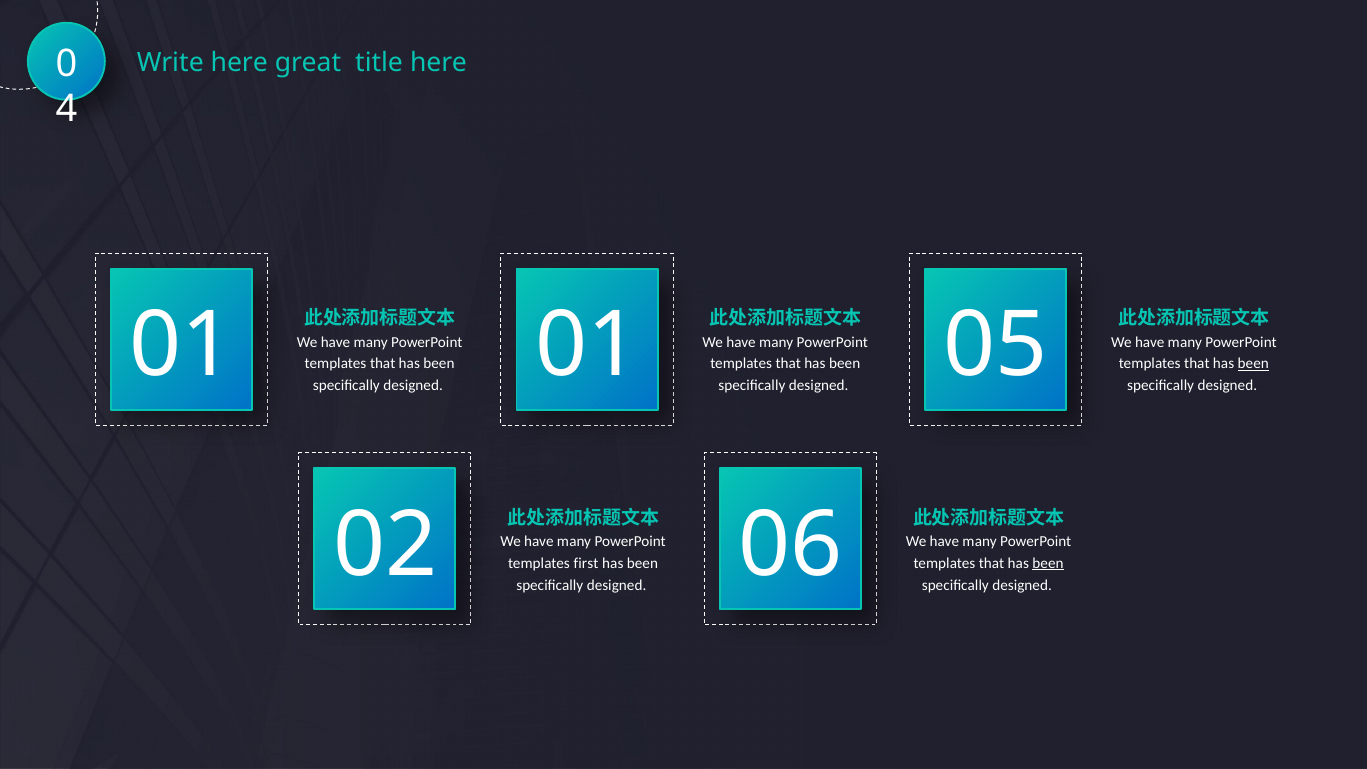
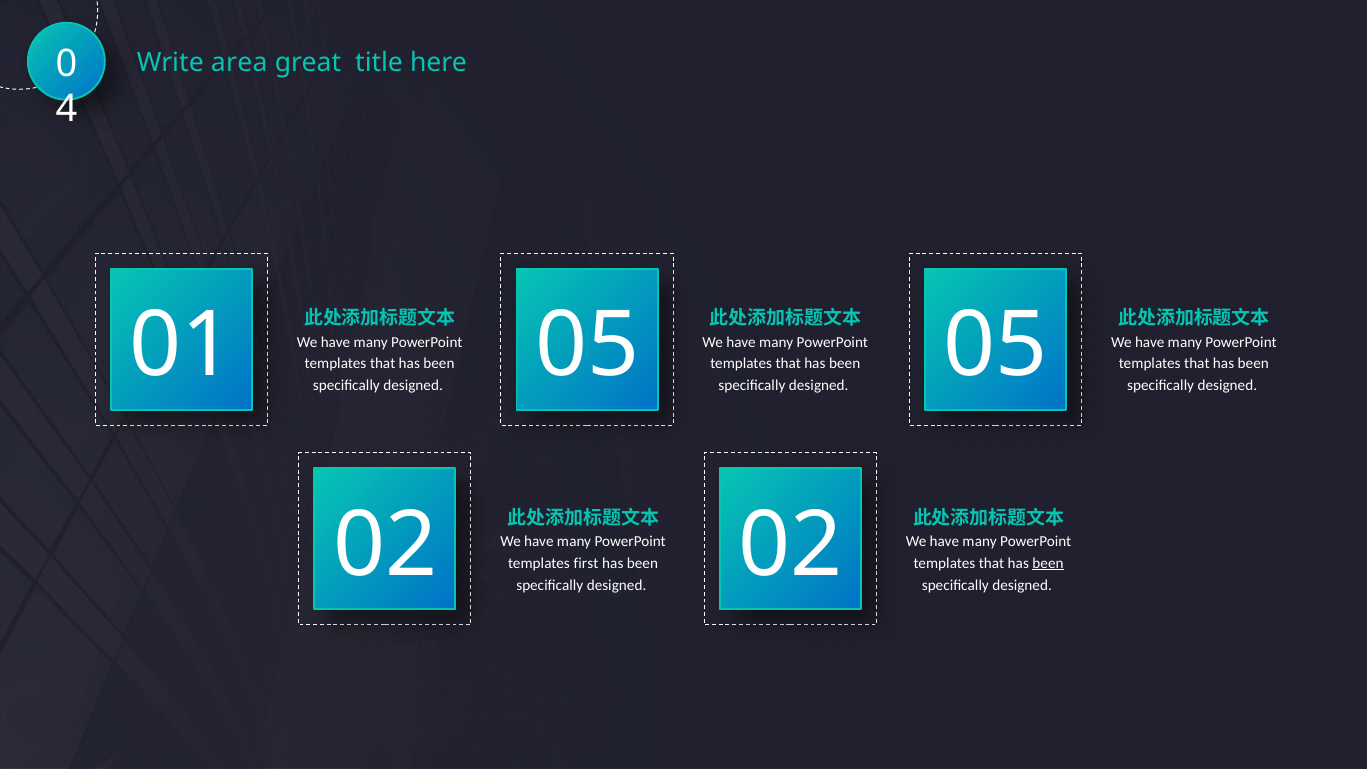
Write here: here -> area (239, 63)
been underline: present -> none (1253, 364)
01: 01 -> 05 (587, 346)
06: 06 -> 02 (791, 545)
